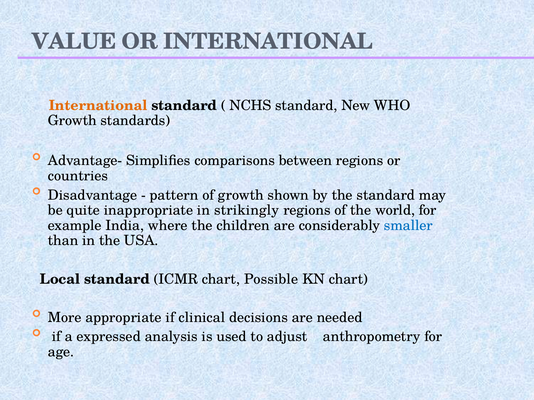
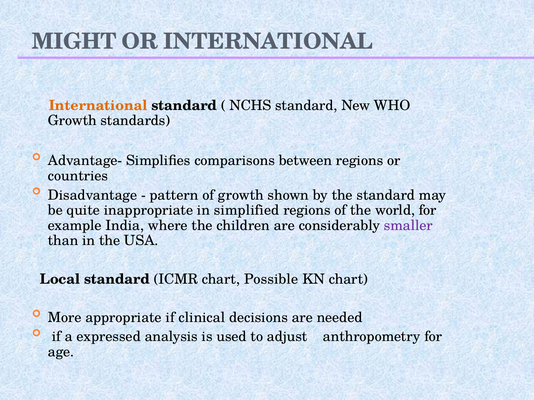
VALUE: VALUE -> MIGHT (74, 42)
strikingly: strikingly -> simplified (247, 211)
smaller colour: blue -> purple (408, 226)
